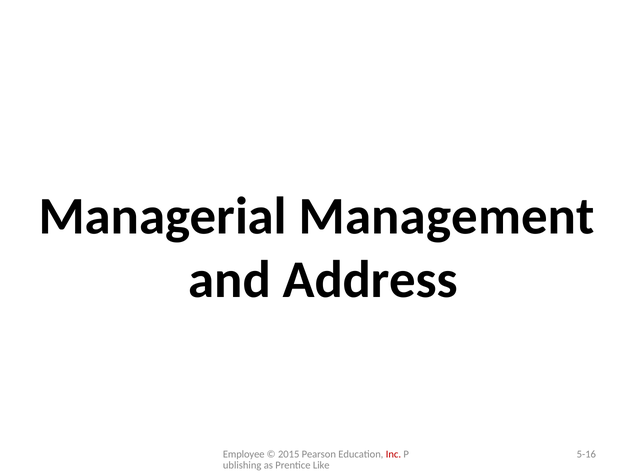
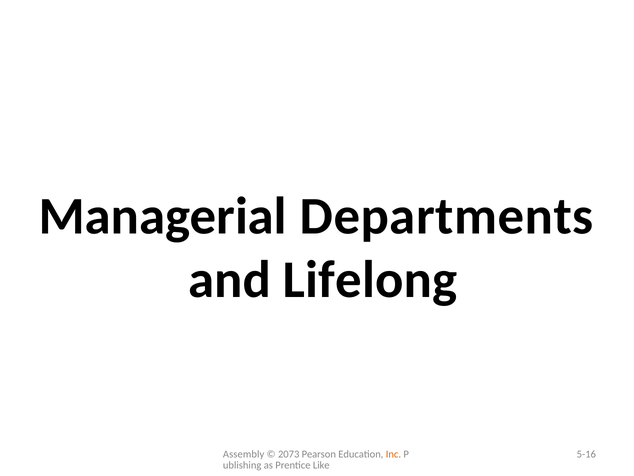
Management: Management -> Departments (447, 216)
Address: Address -> Lifelong (370, 279)
Employee: Employee -> Assembly (244, 454)
2015: 2015 -> 2073 (289, 454)
Inc colour: red -> orange (393, 454)
